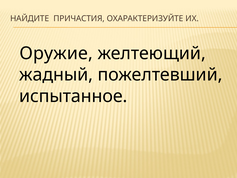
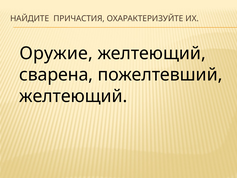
жадный: жадный -> сварена (56, 75)
испытанное: испытанное -> желтеющий (73, 96)
